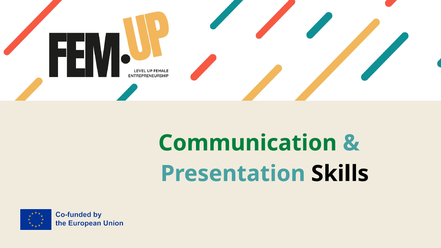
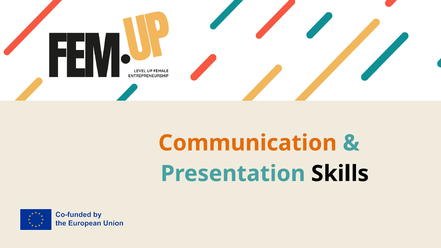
Communication colour: green -> orange (248, 143)
